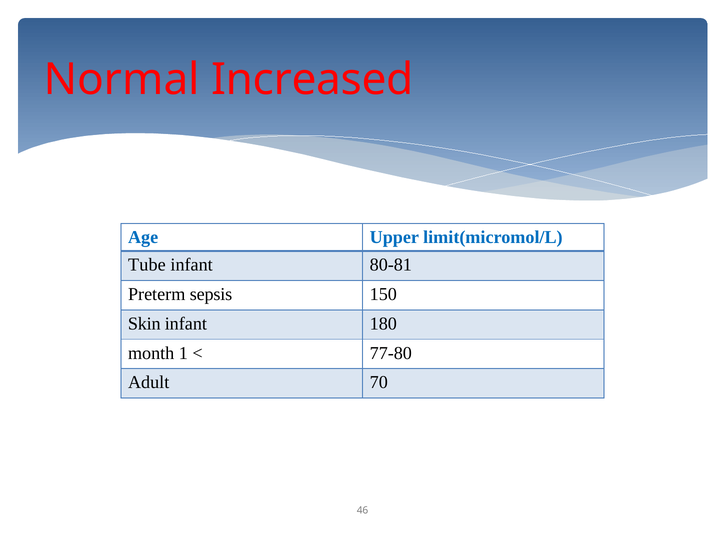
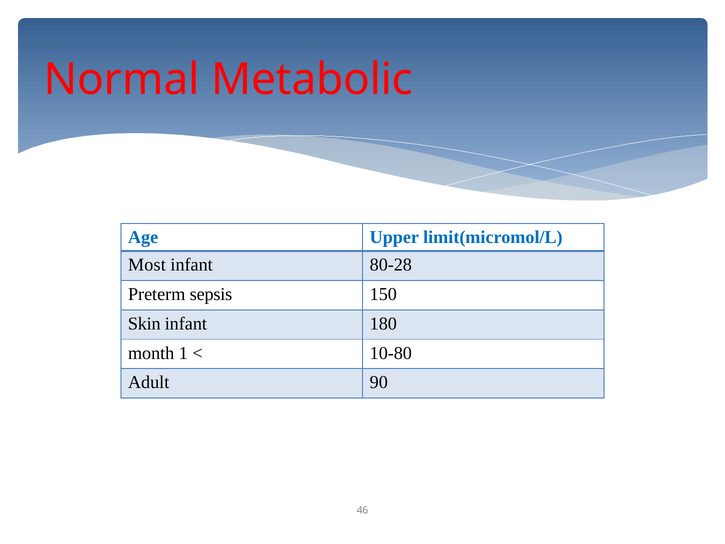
Increased: Increased -> Metabolic (312, 80)
Tube: Tube -> Most (147, 265)
80-81: 80-81 -> 80-28 (391, 265)
77-80: 77-80 -> 10-80 (391, 353)
70: 70 -> 90 (379, 382)
